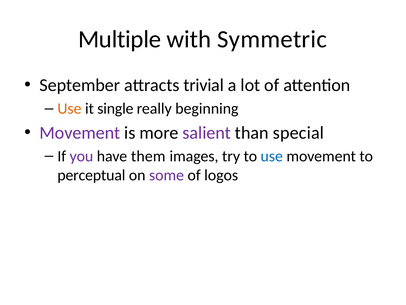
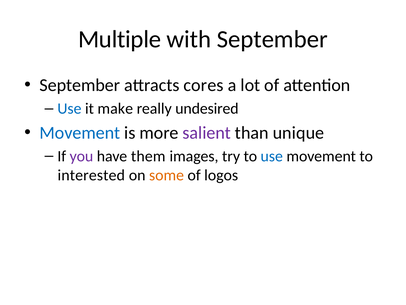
with Symmetric: Symmetric -> September (272, 39)
trivial: trivial -> cores (204, 85)
Use colour: orange -> blue (69, 108)
single: single -> make (115, 108)
beginning: beginning -> undesired (207, 108)
Movement colour: purple -> blue (80, 133)
special: special -> unique (298, 133)
perceptual: perceptual -> interested (91, 175)
some colour: purple -> orange (166, 175)
